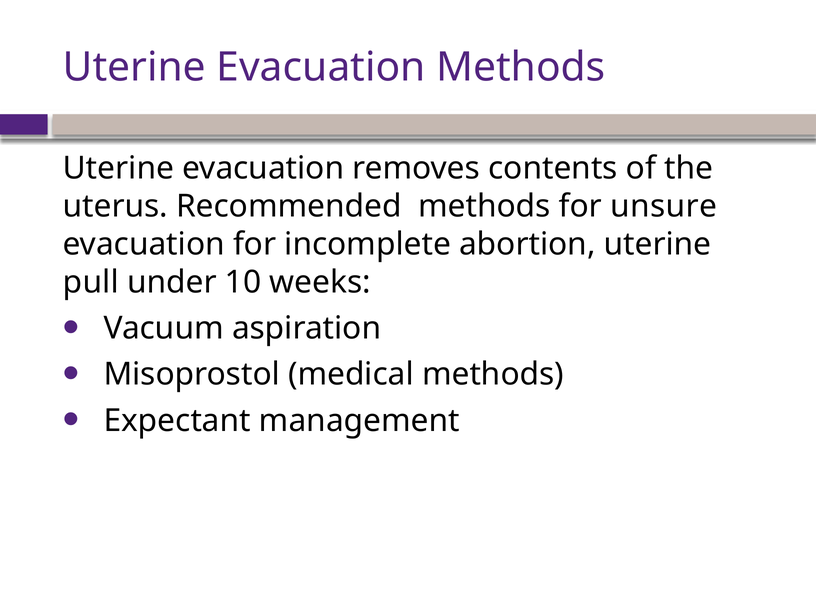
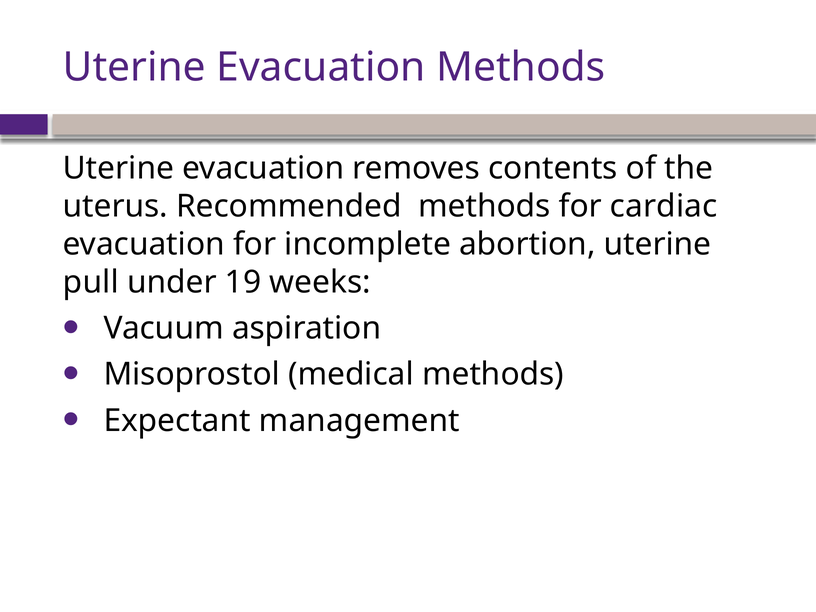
unsure: unsure -> cardiac (664, 206)
10: 10 -> 19 (243, 282)
